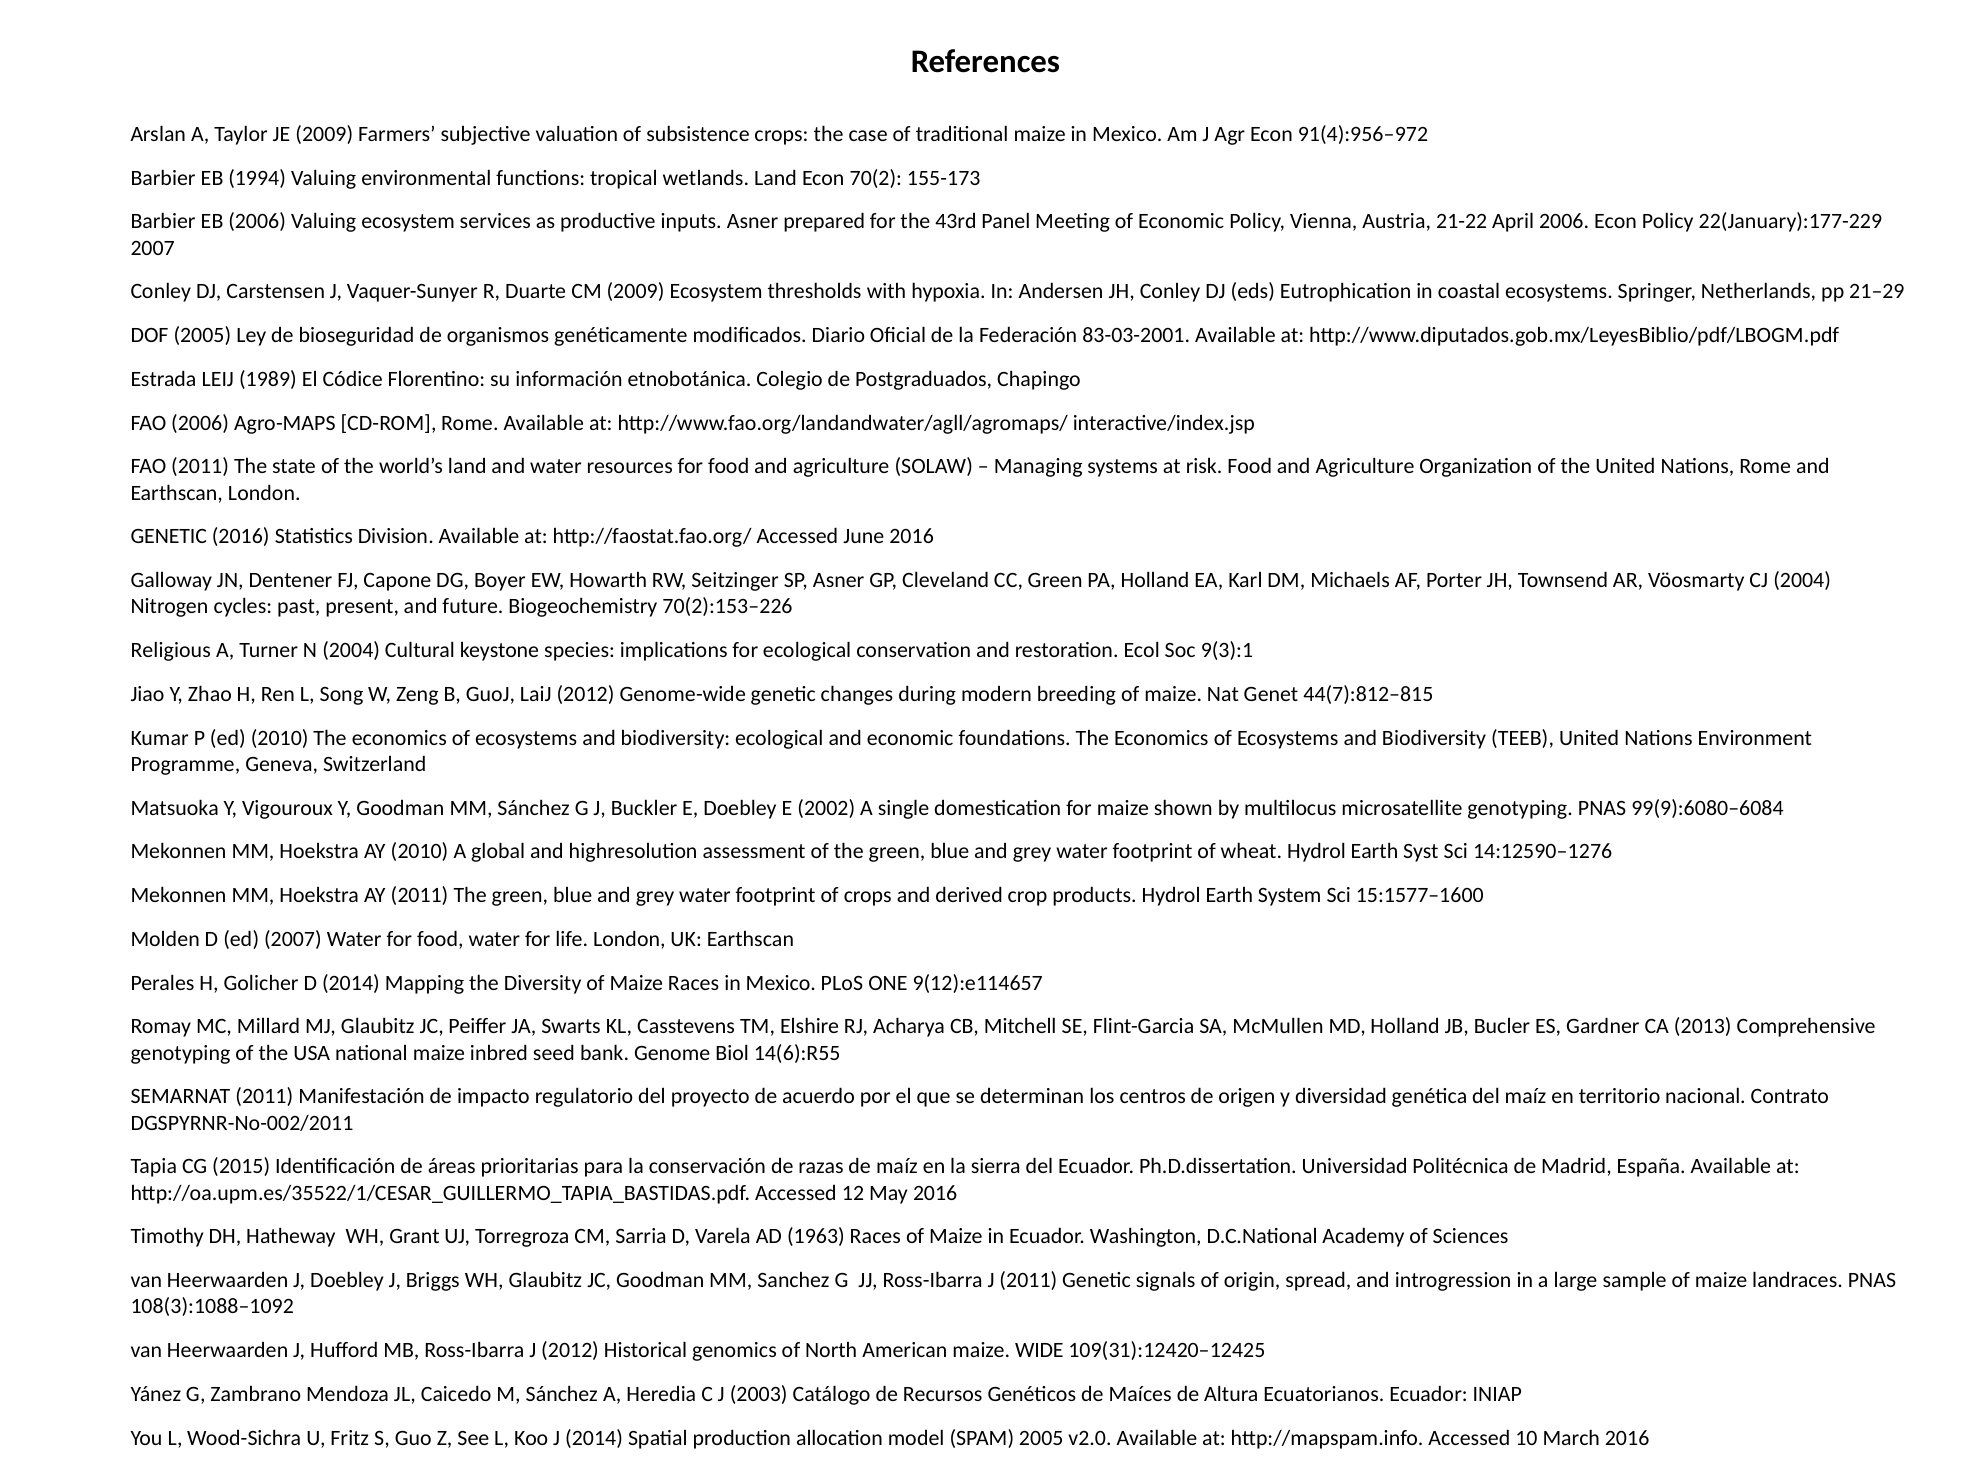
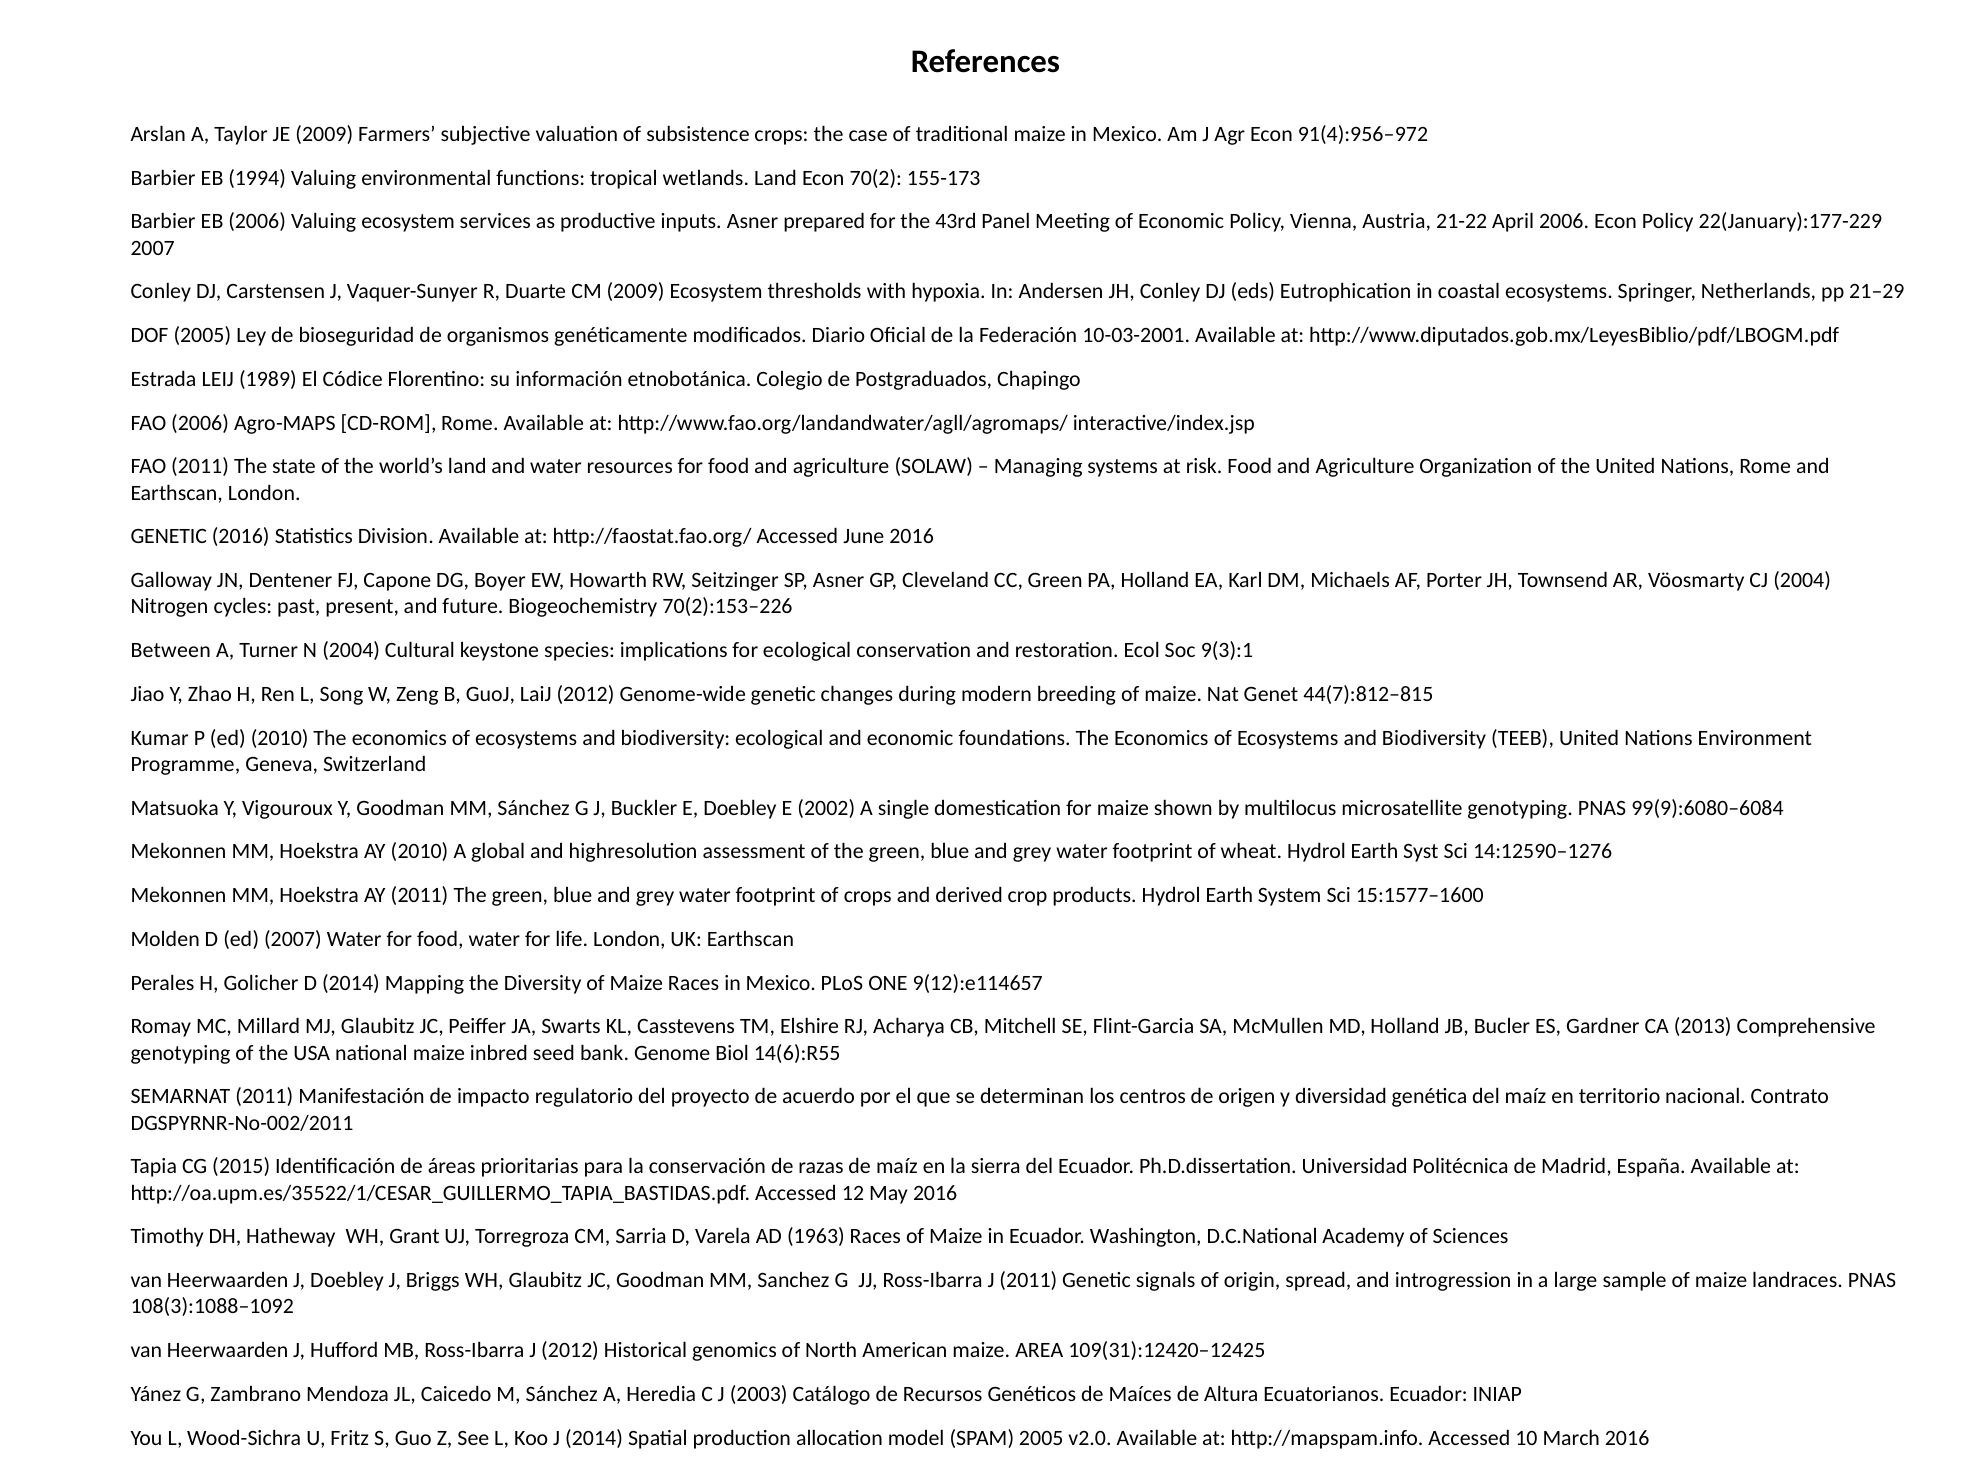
83-03-2001: 83-03-2001 -> 10-03-2001 (1136, 336)
Religious: Religious -> Between (171, 651)
WIDE: WIDE -> AREA (1039, 1351)
